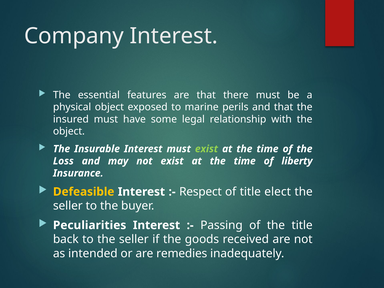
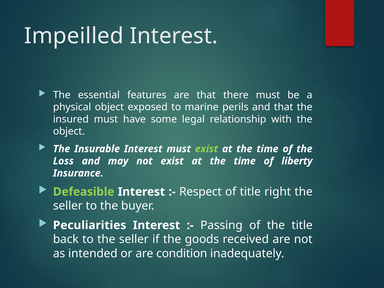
Company: Company -> Impeilled (74, 36)
Defeasible colour: yellow -> light green (84, 192)
elect: elect -> right (278, 192)
remedies: remedies -> condition (182, 253)
